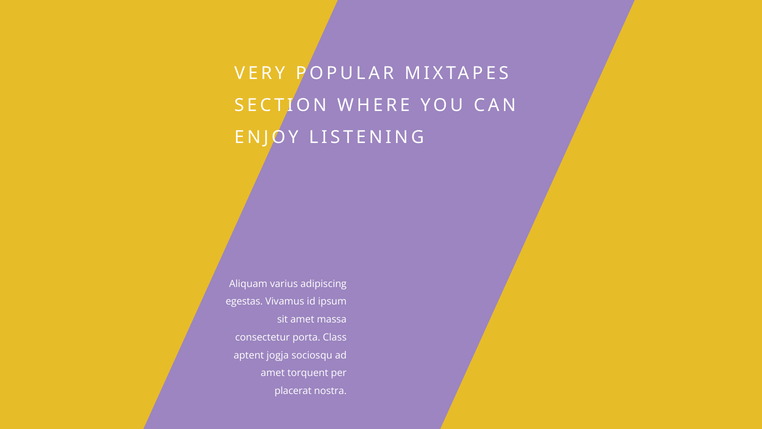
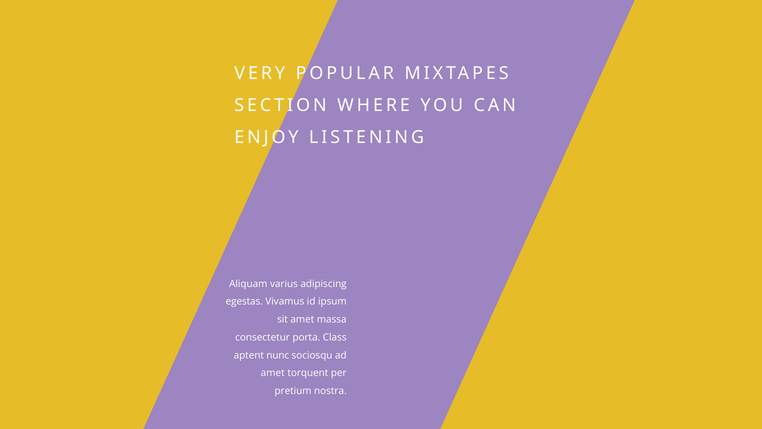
jogja: jogja -> nunc (278, 355)
placerat: placerat -> pretium (293, 391)
